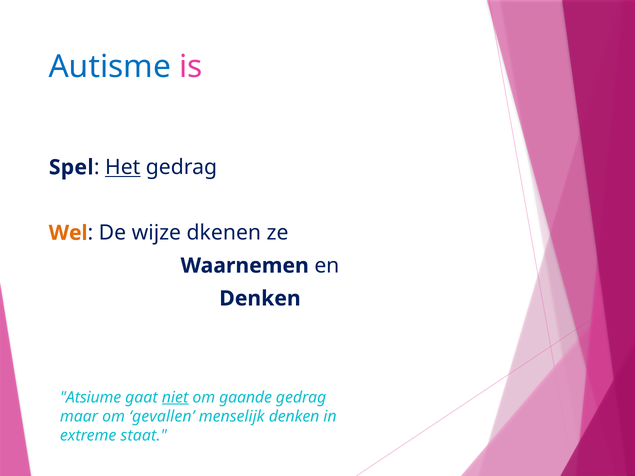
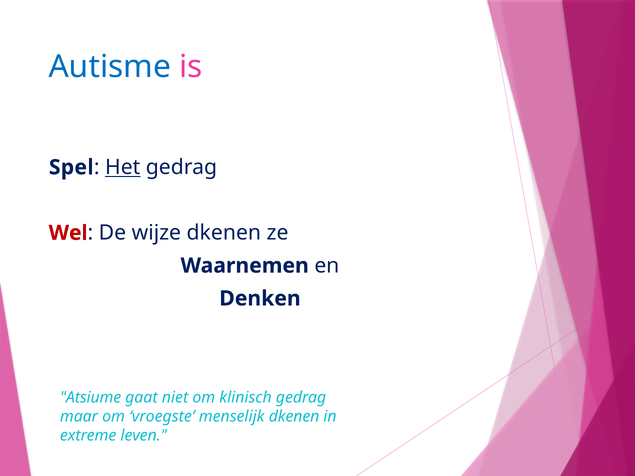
Wel colour: orange -> red (68, 233)
niet underline: present -> none (175, 398)
gaande: gaande -> klinisch (246, 398)
gevallen: gevallen -> vroegste (162, 417)
menselijk denken: denken -> dkenen (294, 417)
staat: staat -> leven (144, 436)
